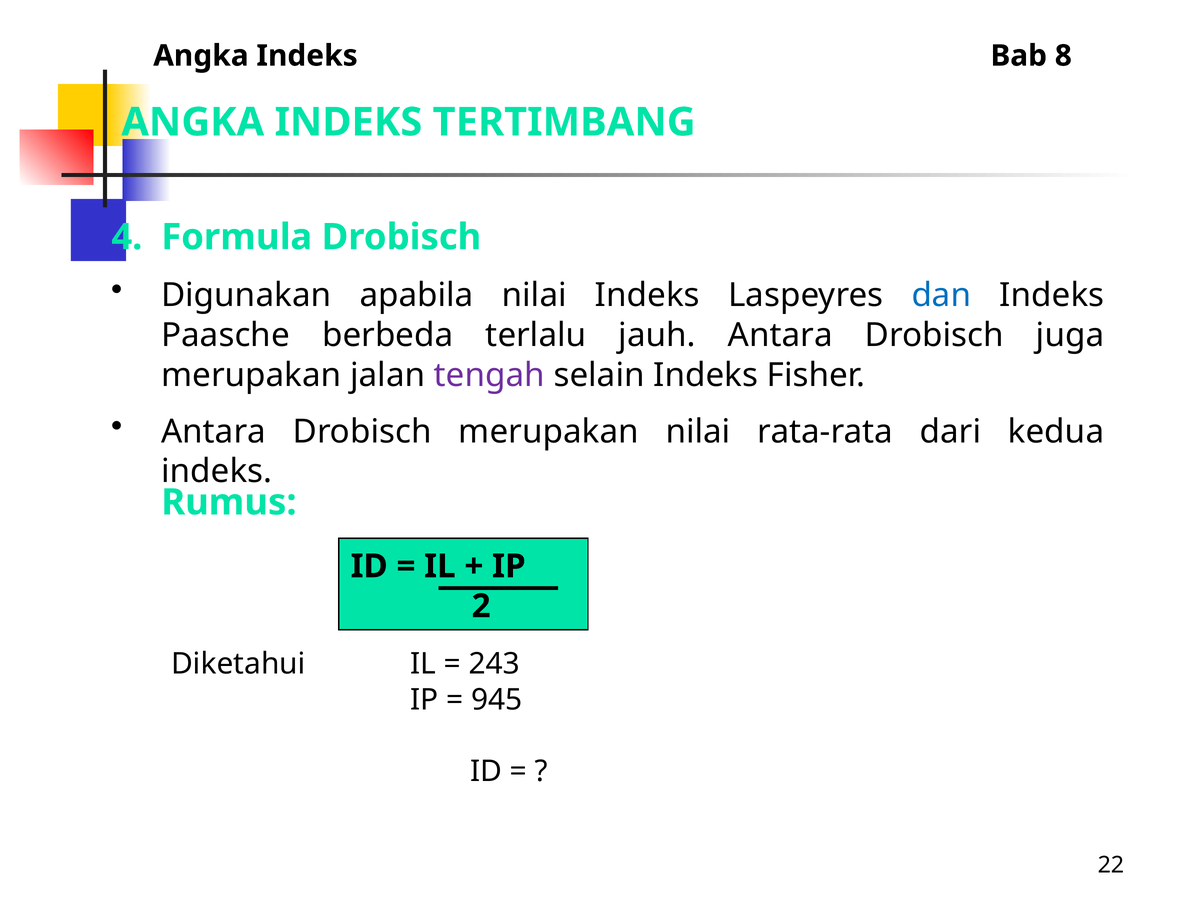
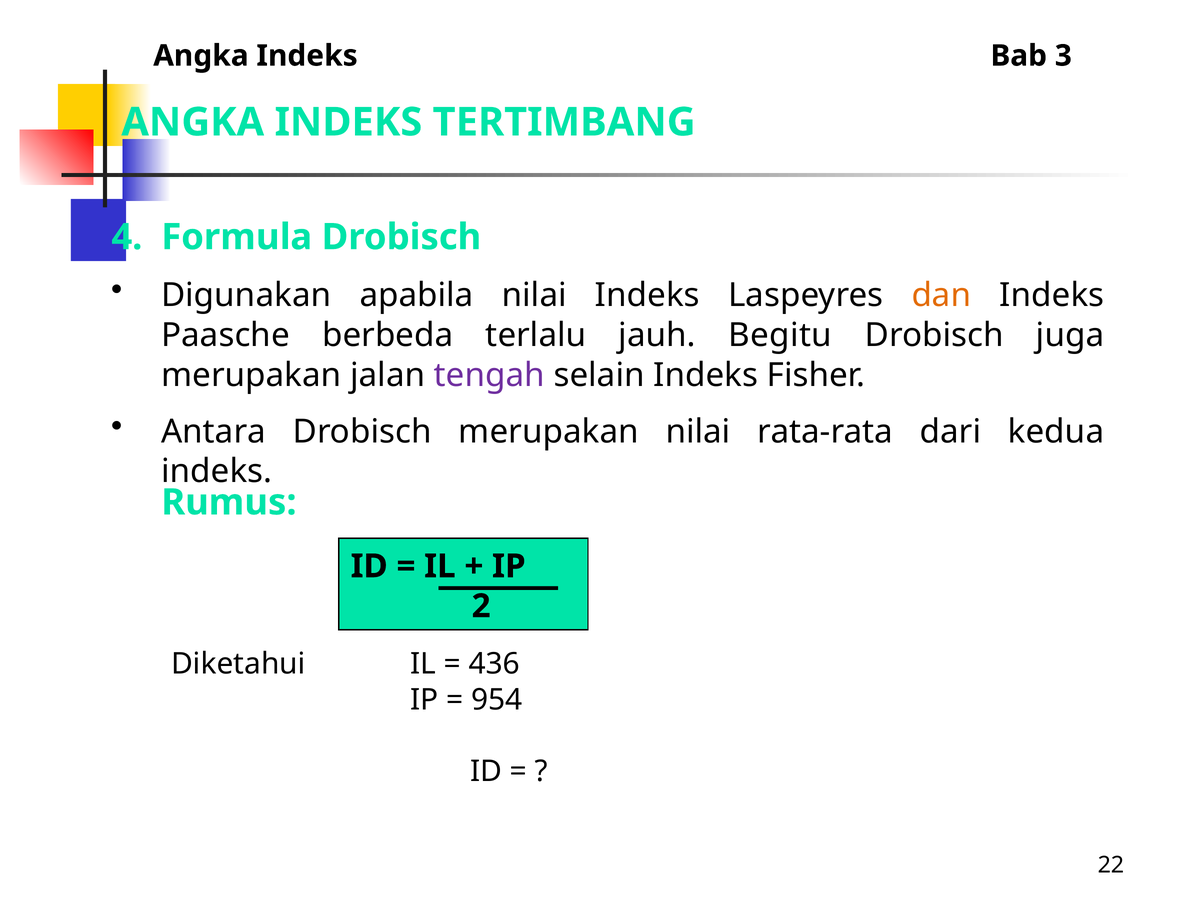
8: 8 -> 3 (1063, 56)
dan colour: blue -> orange (941, 295)
jauh Antara: Antara -> Begitu (780, 335)
243: 243 -> 436 (494, 664)
945: 945 -> 954 (497, 700)
